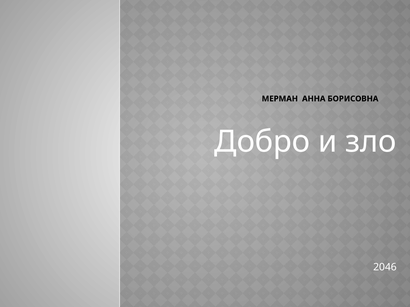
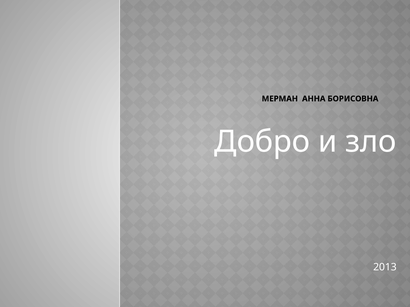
2046: 2046 -> 2013 (385, 268)
